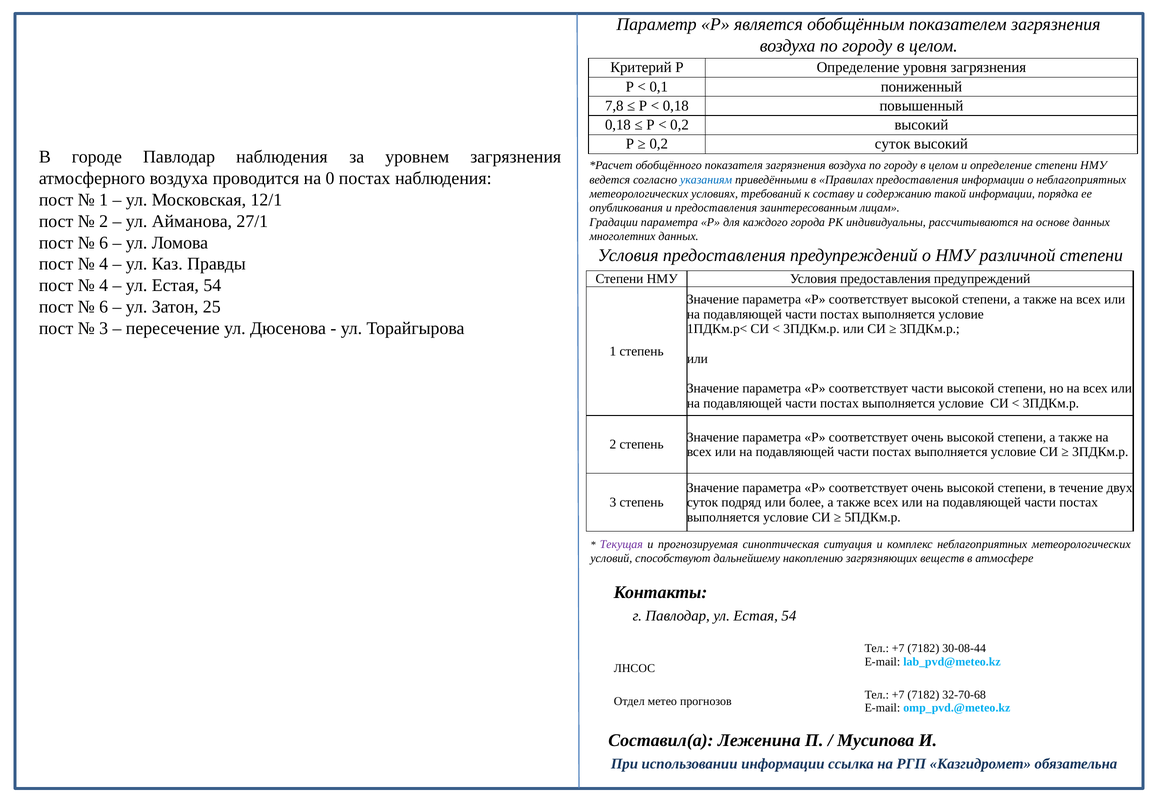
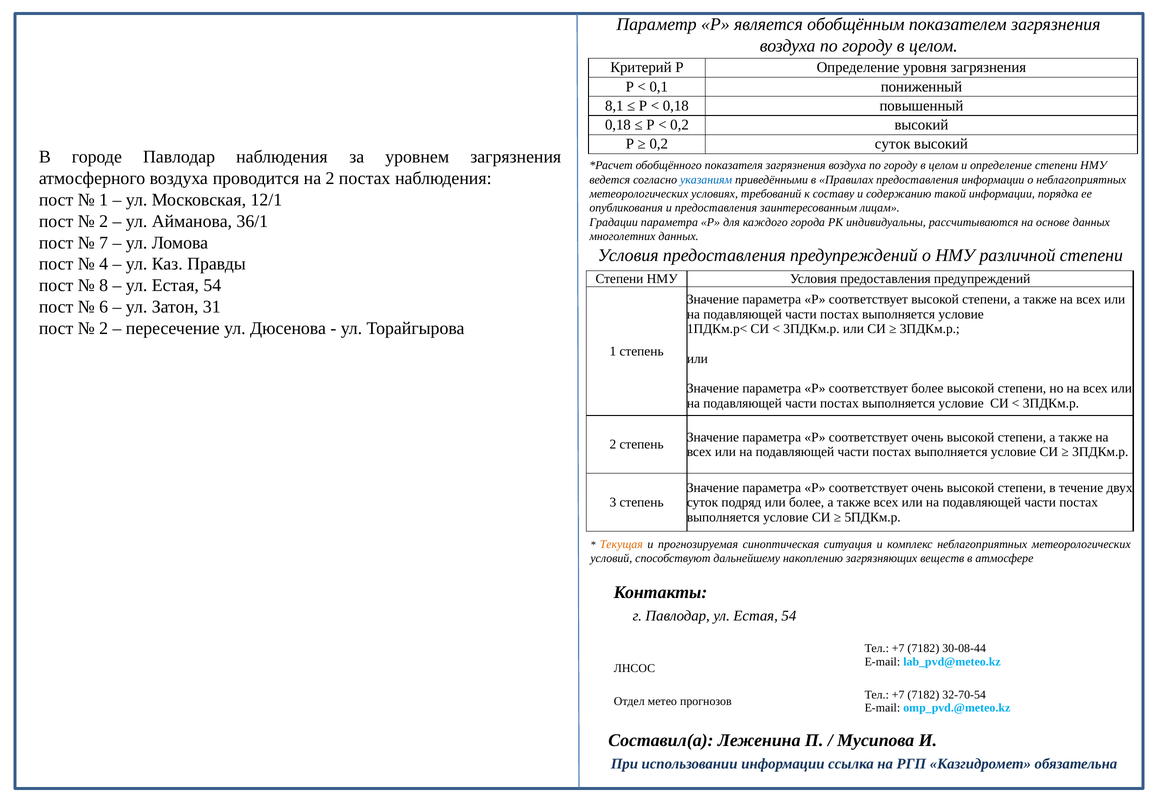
7,8: 7,8 -> 8,1 (614, 106)
на 0: 0 -> 2 (330, 178)
27/1: 27/1 -> 36/1 (252, 221)
6: 6 -> 7 (104, 243)
4: 4 -> 8 (104, 285)
25: 25 -> 31 (212, 307)
3: 3 -> 2 (104, 328)
соответствует части: части -> более (927, 388)
Текущая colour: purple -> orange (621, 544)
32-70-68: 32-70-68 -> 32-70-54 (964, 694)
